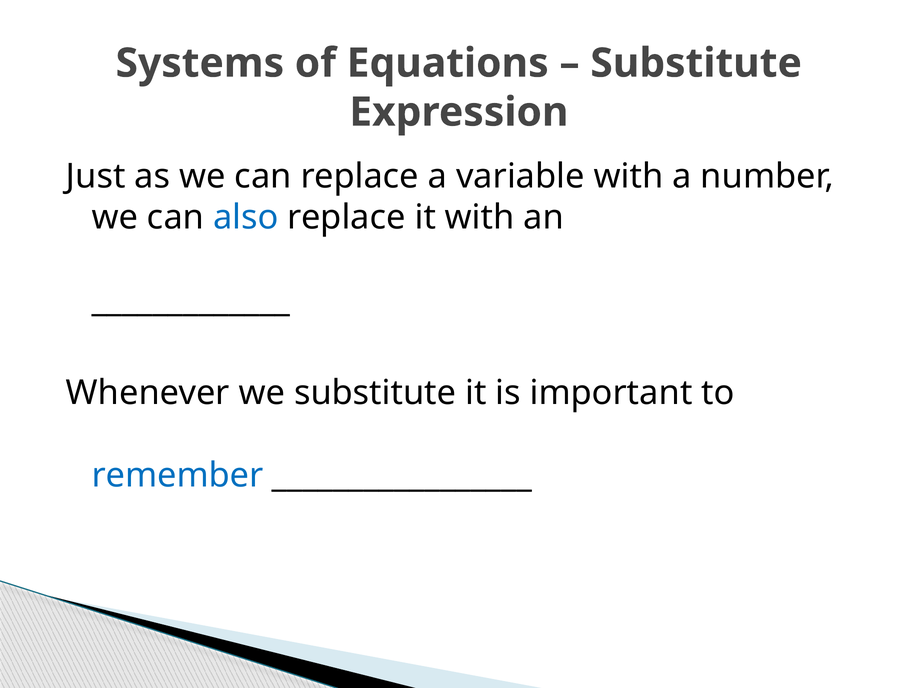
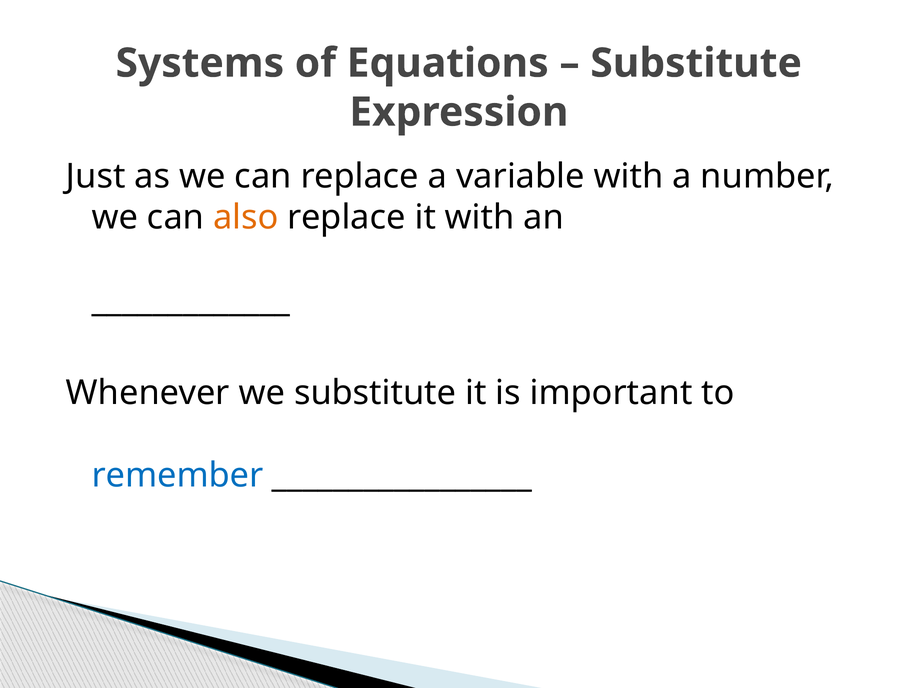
also colour: blue -> orange (246, 218)
